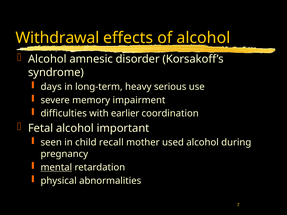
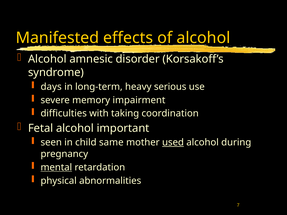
Withdrawal: Withdrawal -> Manifested (57, 38)
earlier: earlier -> taking (125, 114)
recall: recall -> same (111, 143)
used underline: none -> present (173, 143)
